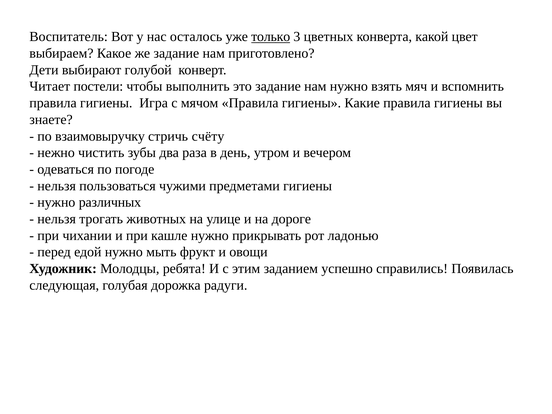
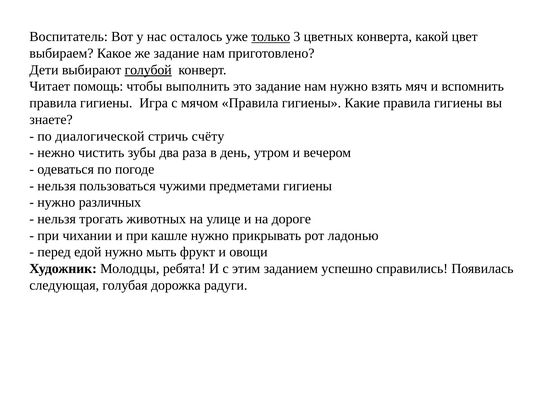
голубой underline: none -> present (148, 70)
постели: постели -> помощь (98, 86)
взаимовыручку: взаимовыручку -> диалогической (100, 136)
